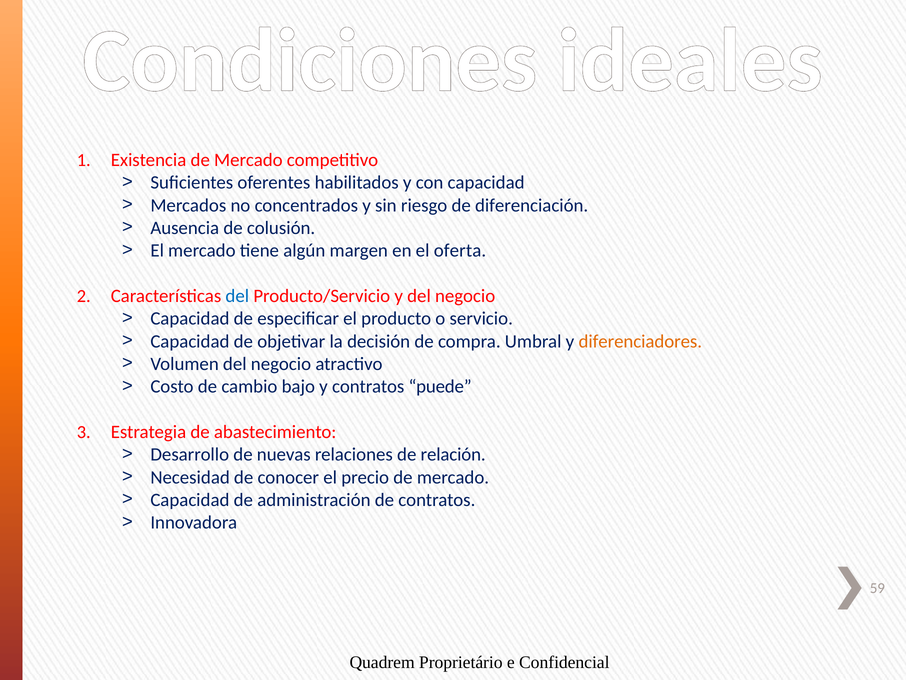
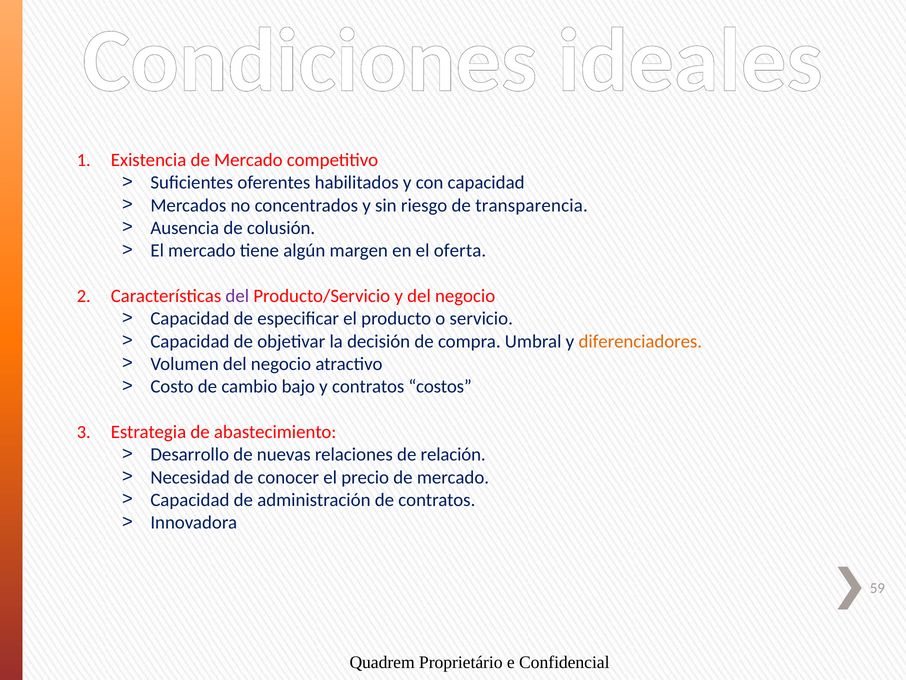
diferenciación: diferenciación -> transparencia (532, 205)
del colour: blue -> purple (237, 296)
puede: puede -> costos (440, 386)
